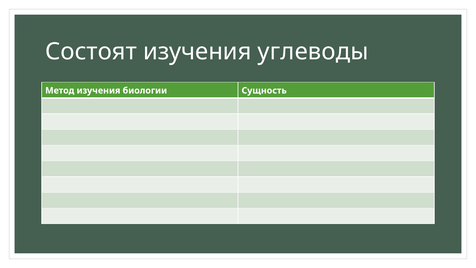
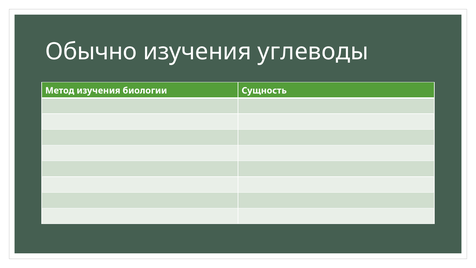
Состоят: Состоят -> Обычно (91, 52)
